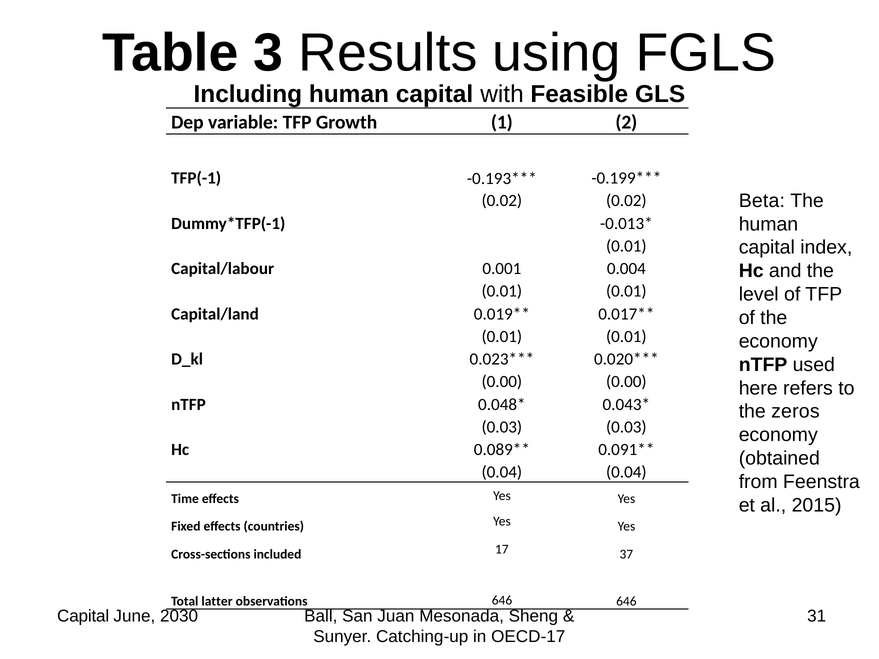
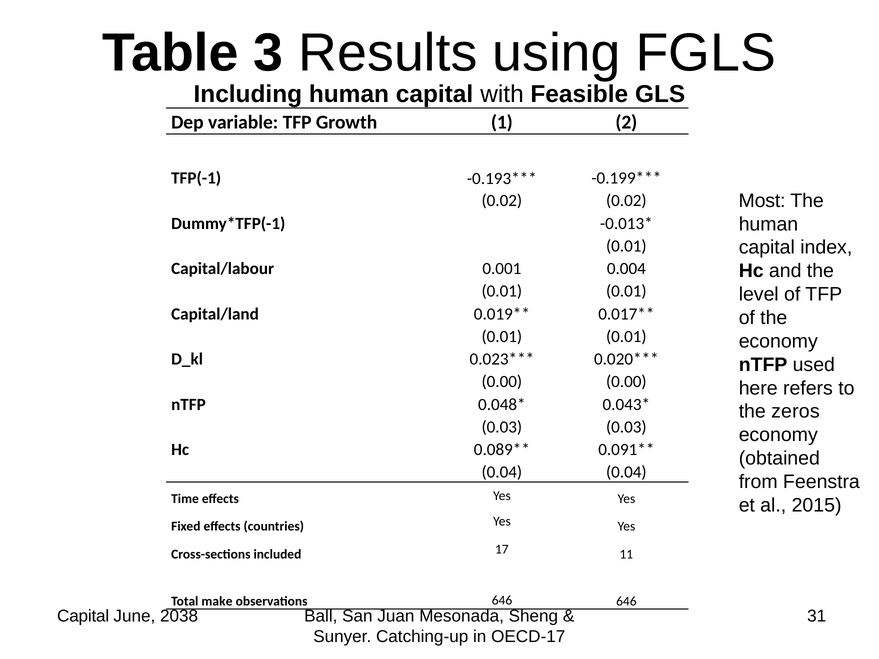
Beta: Beta -> Most (762, 201)
37: 37 -> 11 (626, 554)
latter: latter -> make (217, 601)
2030: 2030 -> 2038 (179, 616)
